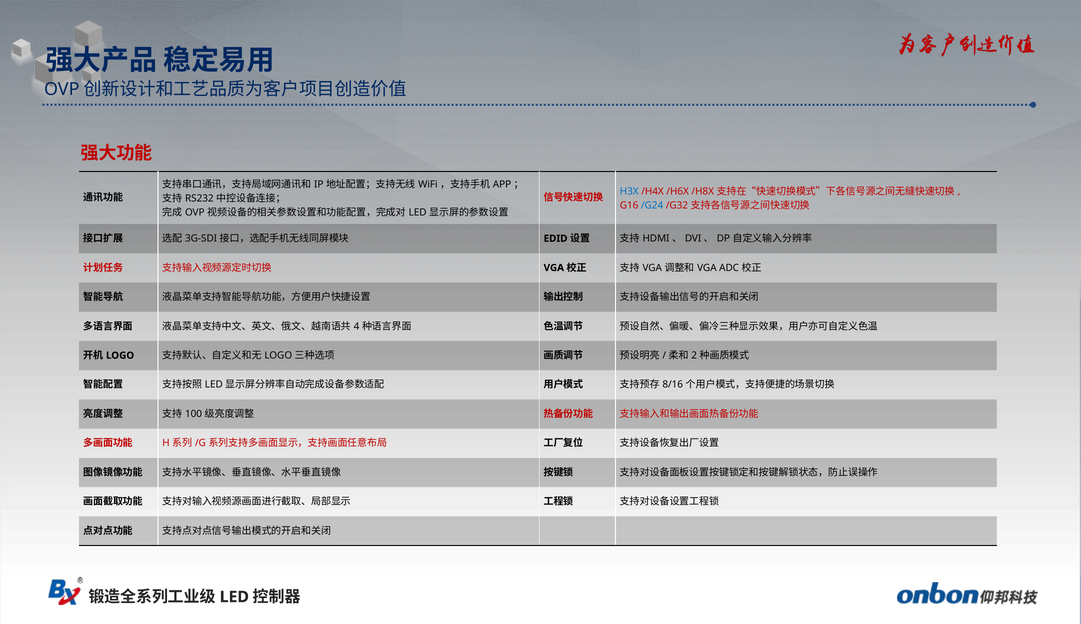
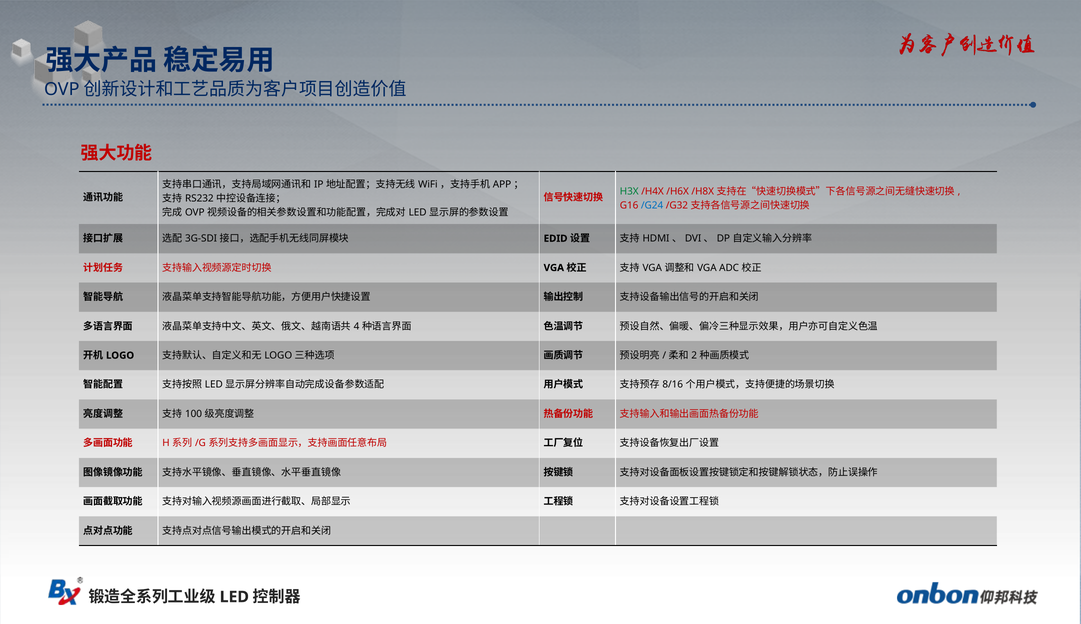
H3X colour: blue -> green (629, 192)
